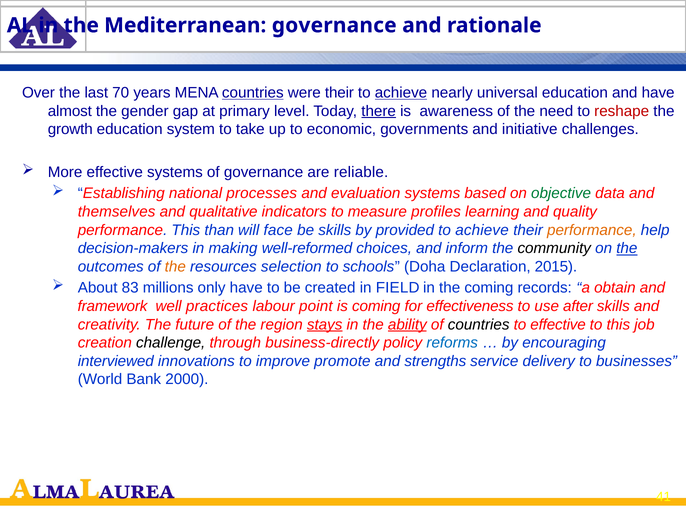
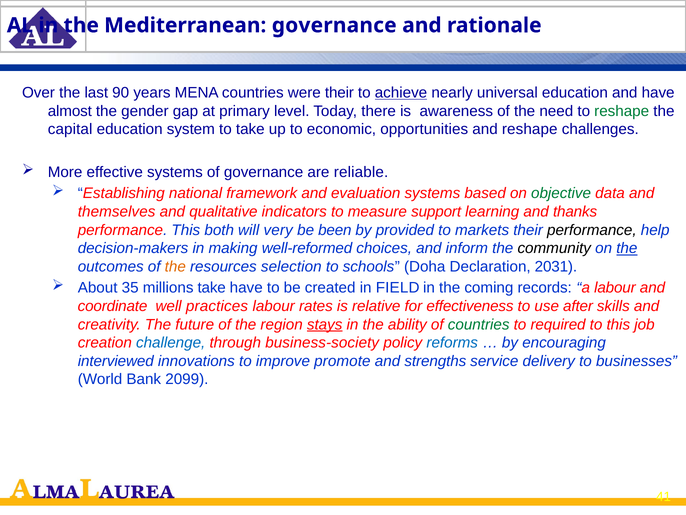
70: 70 -> 90 (121, 93)
countries underline: present -> none (253, 93)
there underline: present -> none (379, 111)
reshape colour: red -> green (622, 111)
growth: growth -> capital (70, 129)
governments: governments -> opportunities (424, 129)
and initiative: initiative -> reshape (530, 129)
processes: processes -> framework (262, 193)
profiles: profiles -> support (436, 211)
quality: quality -> thanks (575, 211)
than: than -> both (219, 230)
face: face -> very (278, 230)
be skills: skills -> been (335, 230)
achieve: achieve -> markets (482, 230)
performance colour: orange -> black (592, 230)
2015: 2015 -> 2031 (556, 266)
83: 83 -> 35 (130, 288)
millions only: only -> take (212, 288)
a obtain: obtain -> labour (615, 288)
framework: framework -> coordinate (113, 306)
point: point -> rates (316, 306)
is coming: coming -> relative (376, 306)
ability underline: present -> none (407, 324)
countries colour: black -> green (479, 324)
to effective: effective -> required (558, 324)
challenge colour: black -> blue (171, 343)
business-directly: business-directly -> business-society (322, 343)
2000: 2000 -> 2099 (187, 379)
